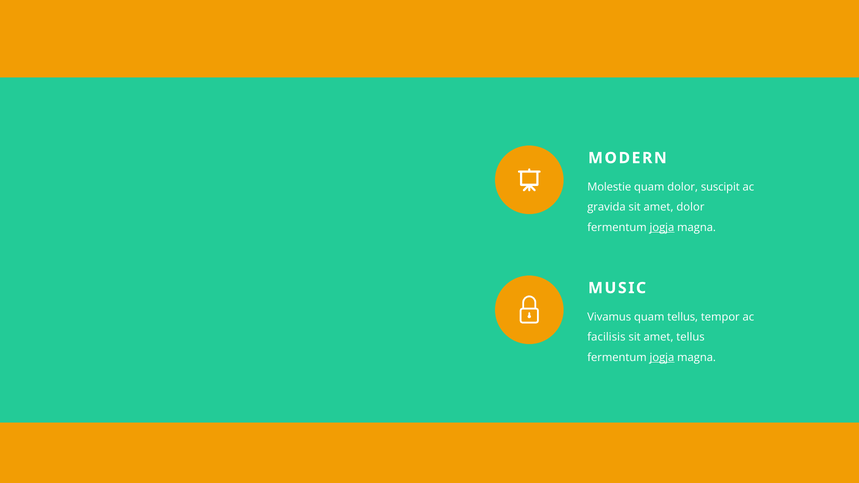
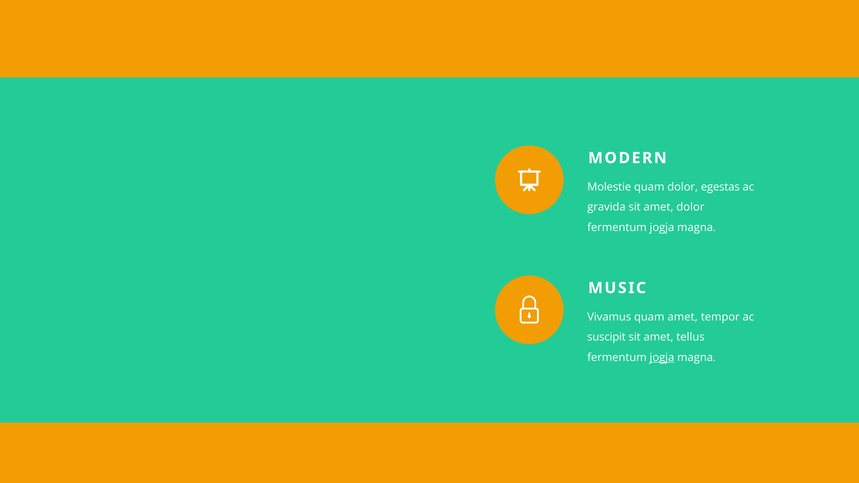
suscipit: suscipit -> egestas (720, 187)
jogja underline: present -> none (662, 227)
quam tellus: tellus -> amet (683, 317)
facilisis: facilisis -> suscipit (607, 337)
